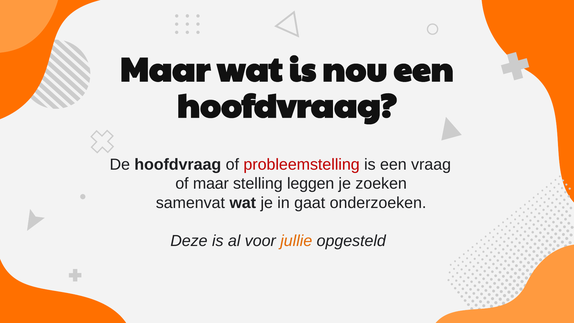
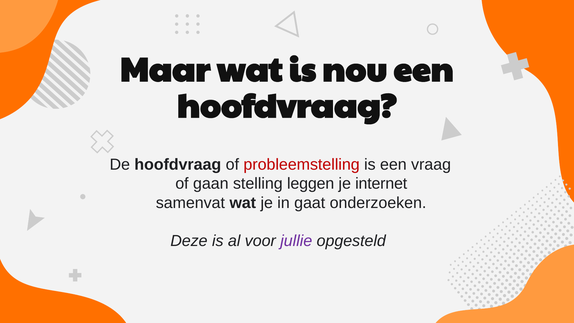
of maar: maar -> gaan (211, 184)
zoeken: zoeken -> internet (381, 184)
jullie colour: orange -> purple (296, 241)
